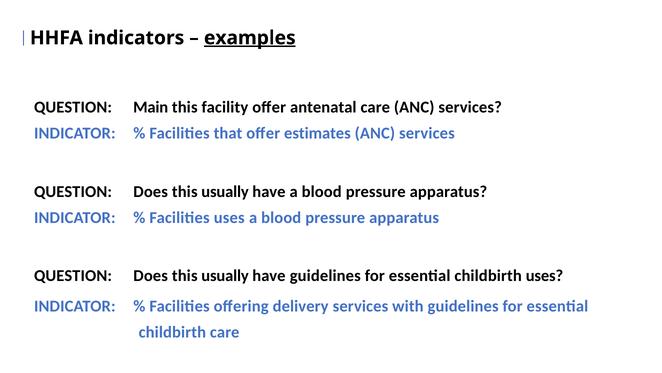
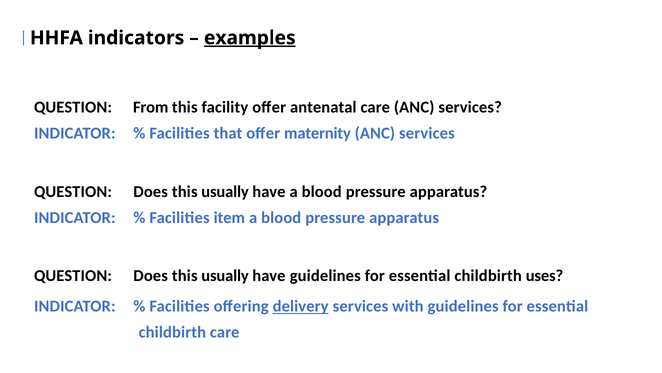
Main: Main -> From (151, 107)
estimates: estimates -> maternity (317, 133)
Facilities uses: uses -> item (229, 217)
delivery underline: none -> present (301, 306)
